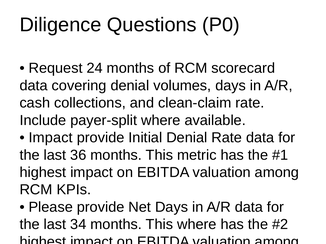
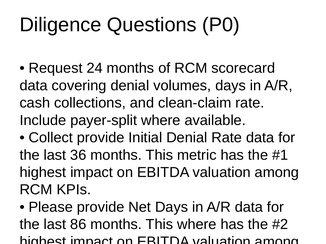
Impact: Impact -> Collect (51, 138)
34: 34 -> 86 (78, 225)
